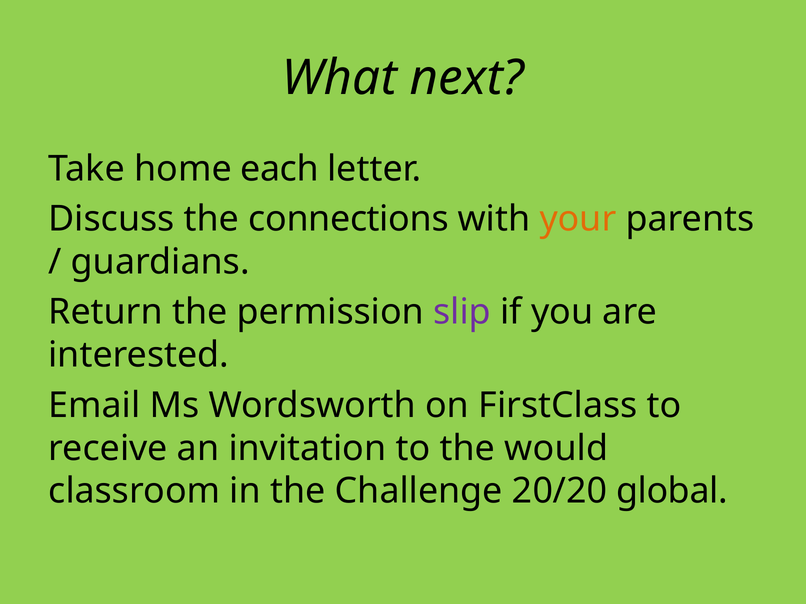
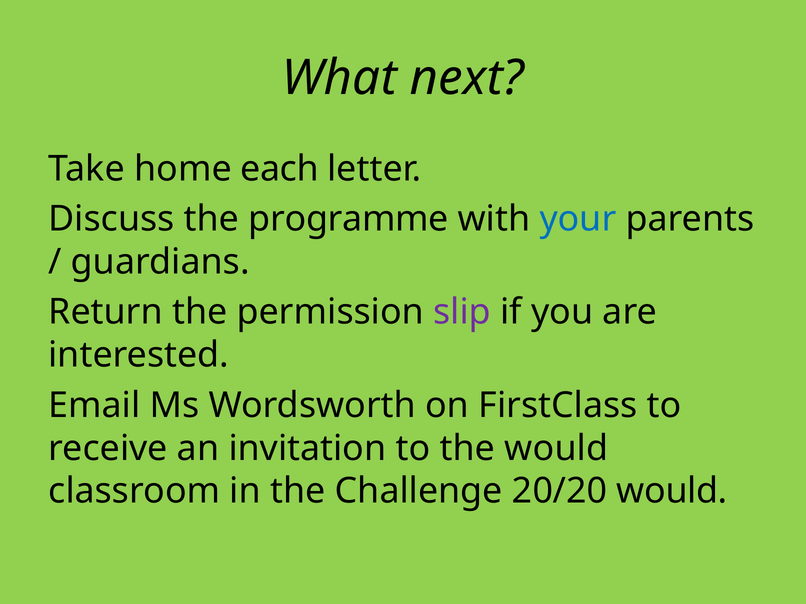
connections: connections -> programme (349, 219)
your colour: orange -> blue (578, 219)
20/20 global: global -> would (672, 492)
